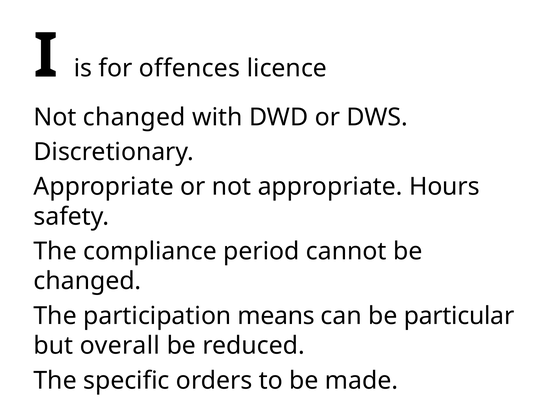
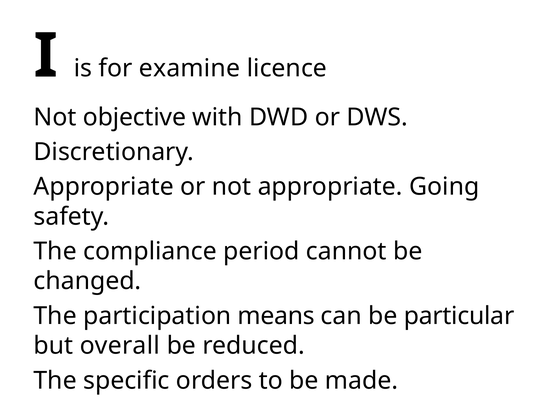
offences: offences -> examine (189, 68)
Not changed: changed -> objective (134, 117)
Hours: Hours -> Going (444, 187)
